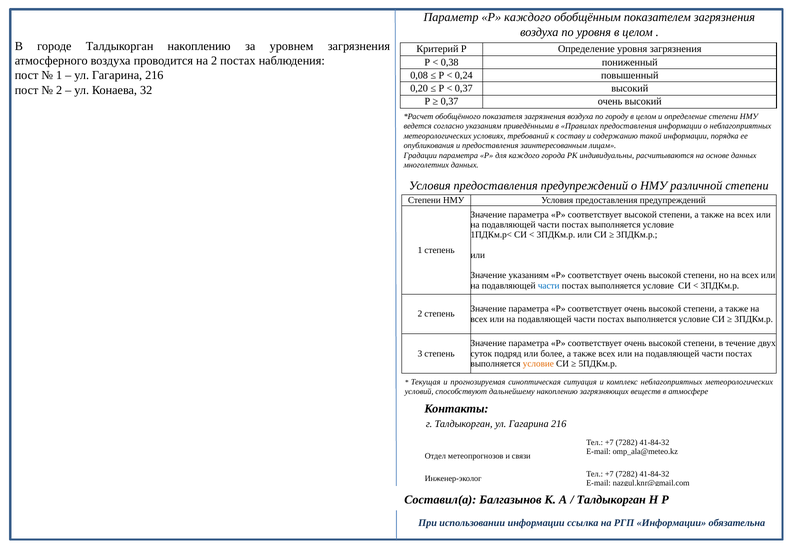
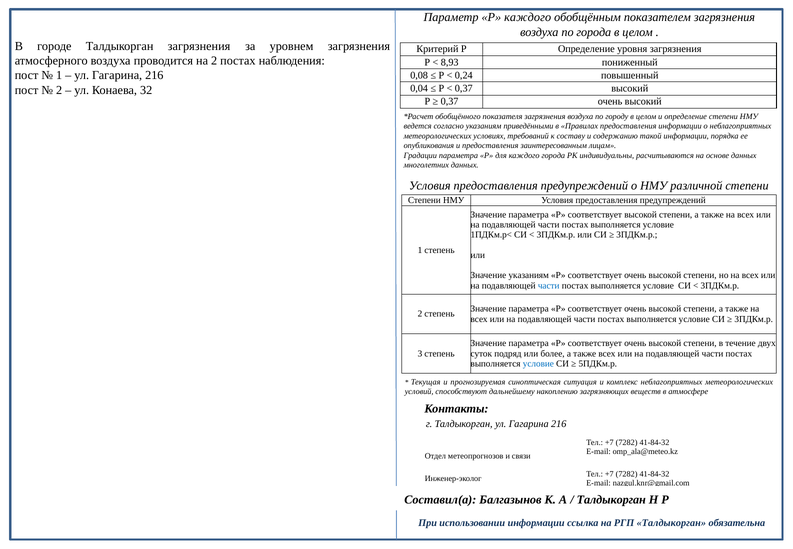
по уровня: уровня -> города (594, 32)
Талдыкорган накоплению: накоплению -> загрязнения (199, 46)
0,38: 0,38 -> 8,93 (450, 62)
0,20: 0,20 -> 0,04 (419, 88)
условие colour: orange -> blue (538, 364)
РГП Информации: Информации -> Талдыкорган (671, 523)
